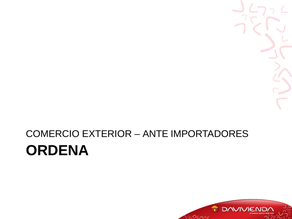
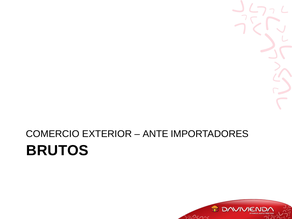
ORDENA: ORDENA -> BRUTOS (57, 150)
